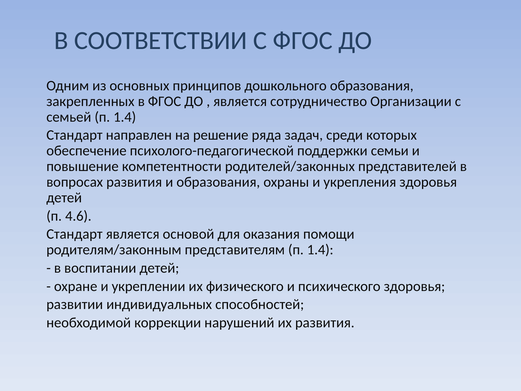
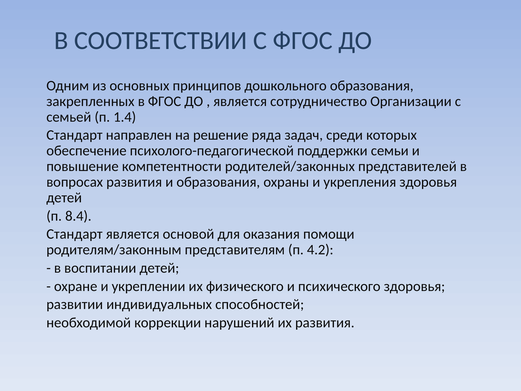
4.6: 4.6 -> 8.4 (78, 216)
представителям п 1.4: 1.4 -> 4.2 (320, 250)
